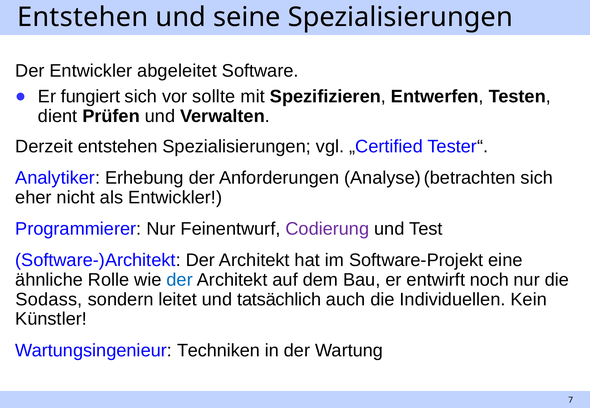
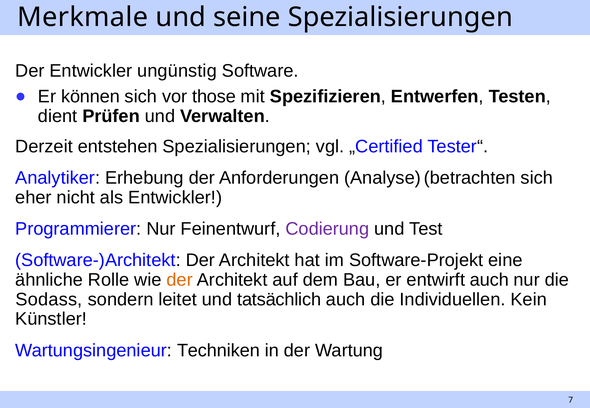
Entstehen: Entstehen -> Merkmale (83, 17)
abgeleitet: abgeleitet -> ungünstig (177, 71)
fungiert: fungiert -> können (90, 97)
sollte: sollte -> those (214, 97)
der colour: blue -> orange (180, 280)
entwirft noch: noch -> auch (489, 280)
